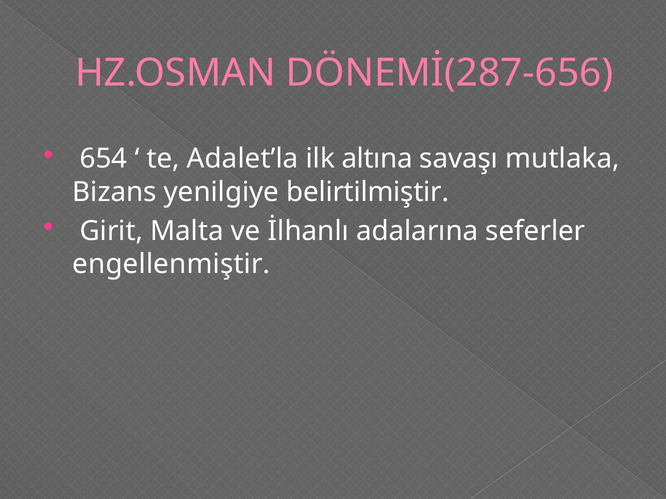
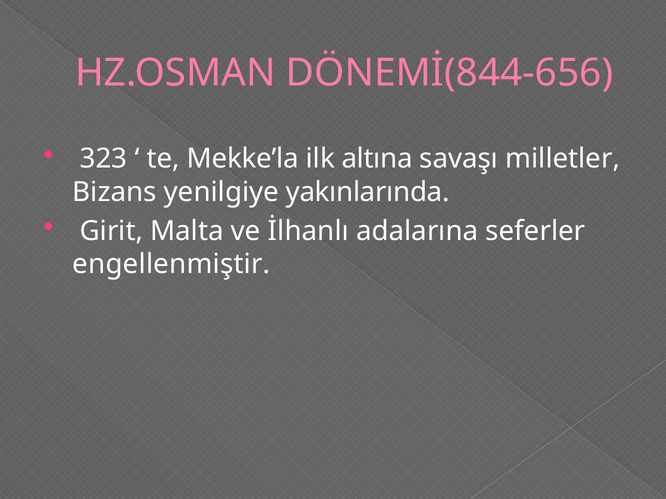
DÖNEMİ(287-656: DÖNEMİ(287-656 -> DÖNEMİ(844-656 (450, 73)
654: 654 -> 323 (104, 159)
Adalet’la: Adalet’la -> Mekke’la (243, 159)
mutlaka: mutlaka -> milletler (563, 159)
belirtilmiştir: belirtilmiştir -> yakınlarında (368, 192)
